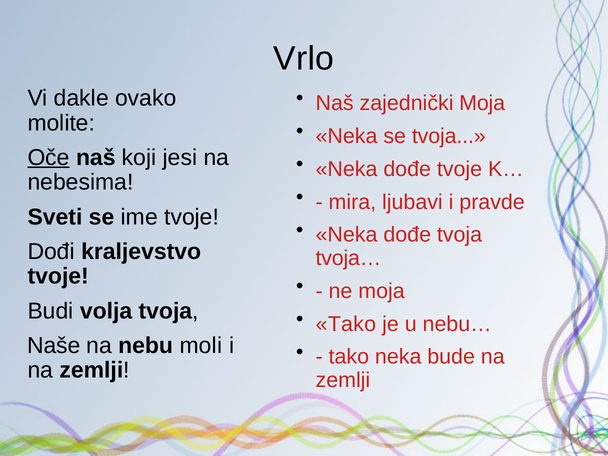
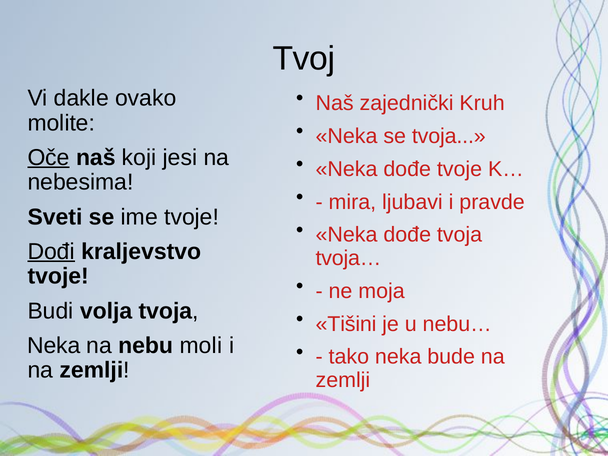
Vrlo: Vrlo -> Tvoj (304, 59)
zajednički Moja: Moja -> Kruh (482, 103)
Dođi underline: none -> present (51, 252)
Tako: Tako -> Tišini (346, 324)
Naše: Naše -> Neka (54, 346)
